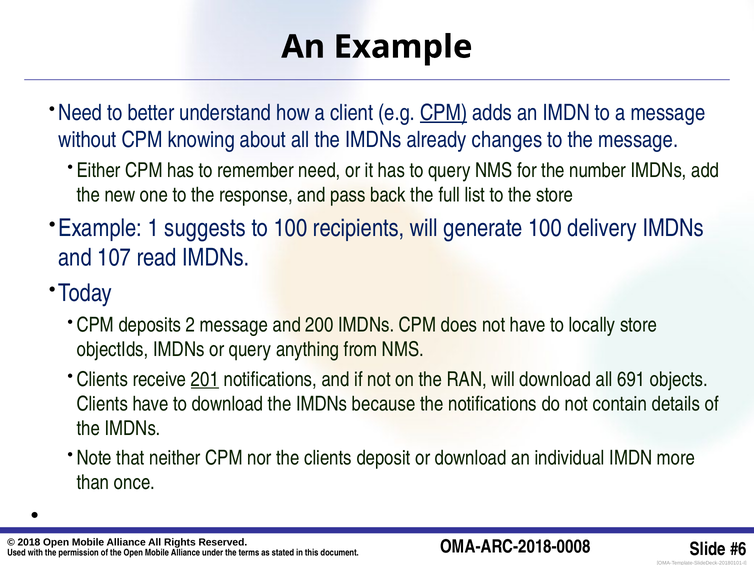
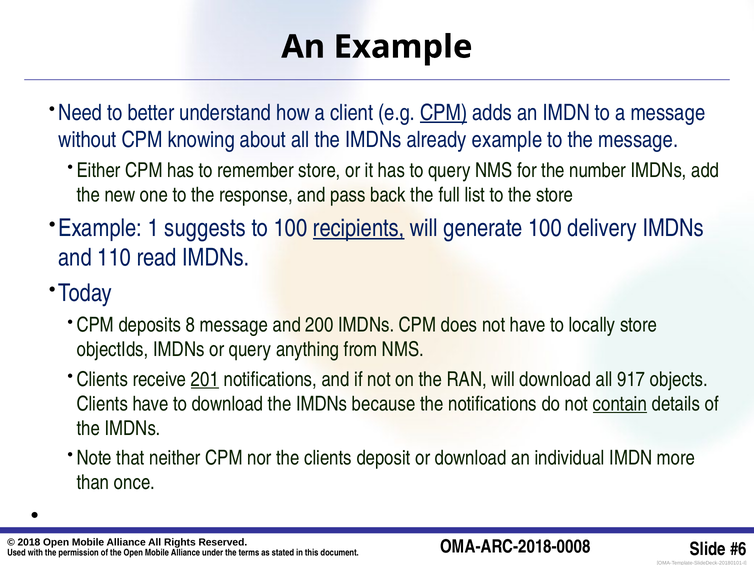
already changes: changes -> example (507, 140)
remember need: need -> store (319, 171)
recipients underline: none -> present (359, 229)
107: 107 -> 110 (114, 258)
2: 2 -> 8 (191, 325)
691: 691 -> 917 (631, 380)
contain underline: none -> present (620, 404)
